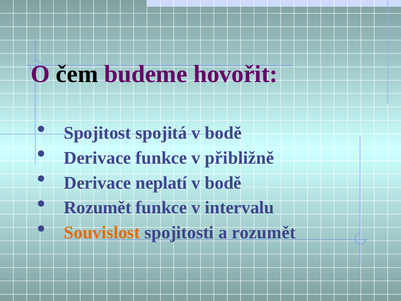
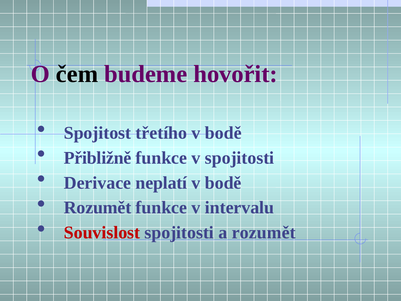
spojitá: spojitá -> třetího (161, 133)
Derivace: Derivace -> Přibližně (98, 158)
v přibližně: přibližně -> spojitosti (240, 158)
Souvislost colour: orange -> red (102, 233)
